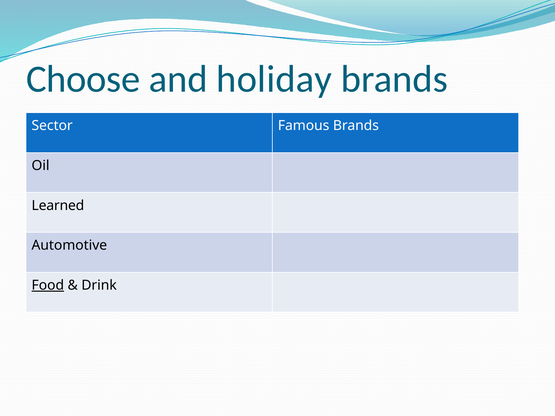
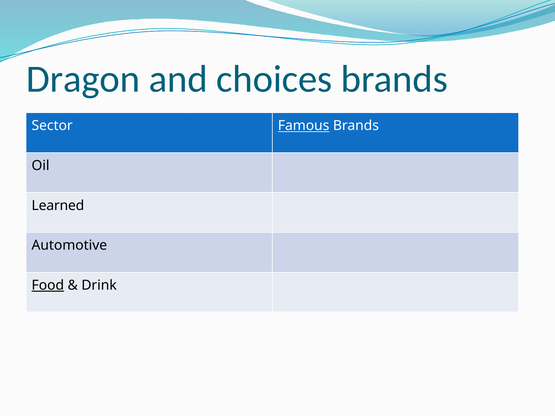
Choose: Choose -> Dragon (83, 79)
holiday: holiday -> choices (274, 79)
Famous underline: none -> present (304, 126)
